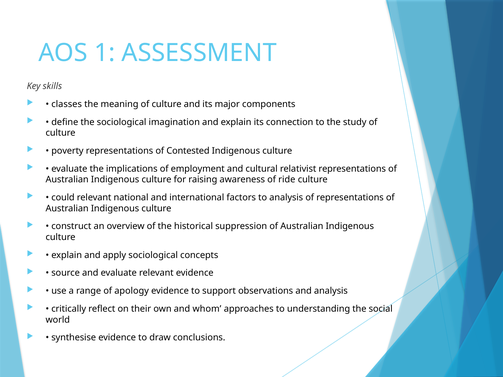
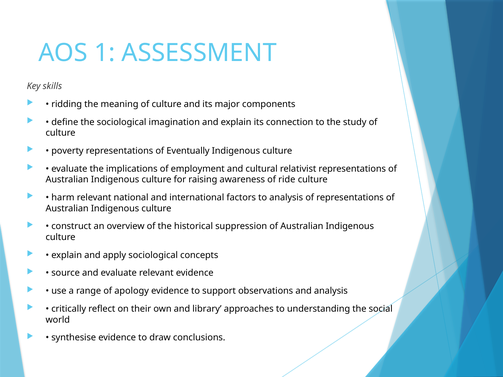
classes: classes -> ridding (67, 104)
Contested: Contested -> Eventually (188, 151)
could: could -> harm (63, 198)
whom: whom -> library (207, 309)
